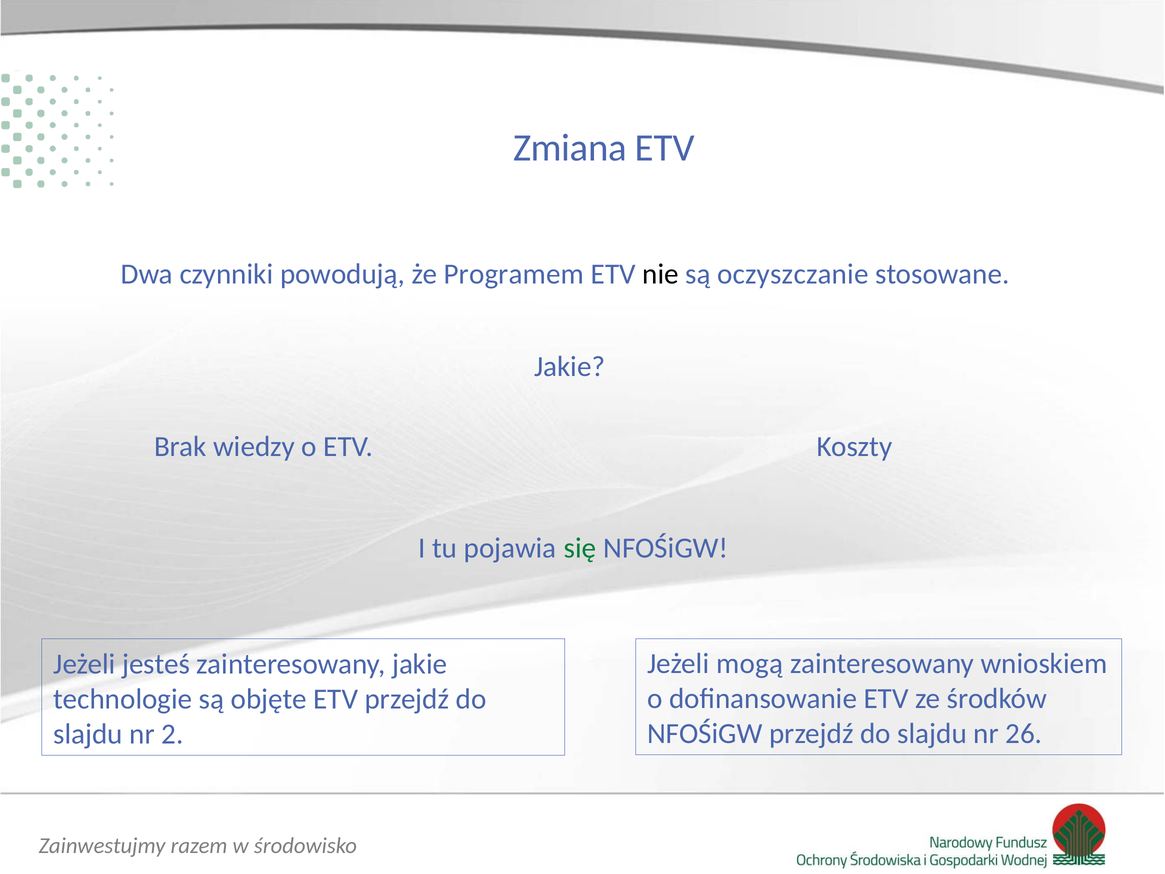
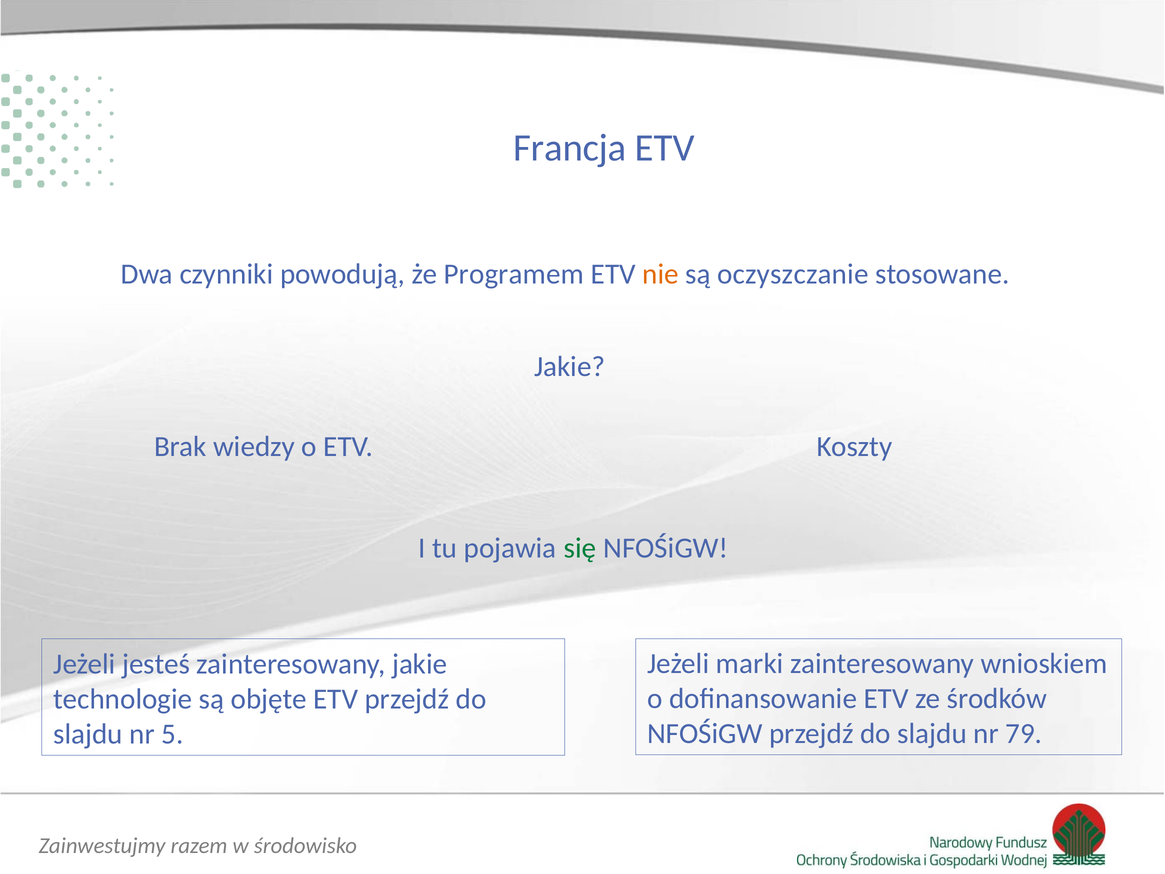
Zmiana: Zmiana -> Francja (570, 148)
nie colour: black -> orange (661, 274)
mogą: mogą -> marki (750, 664)
26: 26 -> 79 (1024, 734)
2: 2 -> 5 (172, 734)
